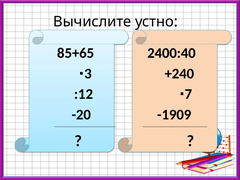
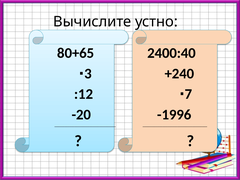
85+65: 85+65 -> 80+65 (76, 53)
-1909: -1909 -> -1996 (174, 115)
